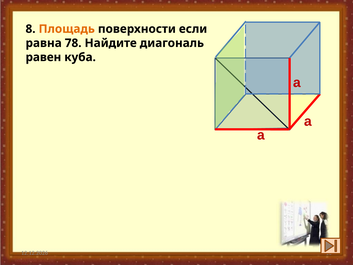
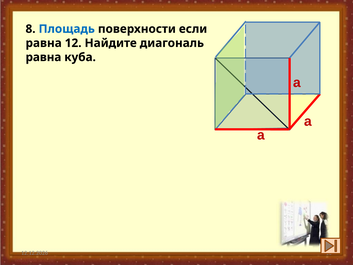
Площадь colour: orange -> blue (67, 29)
78: 78 -> 12 (73, 43)
равен: равен -> равна (43, 57)
